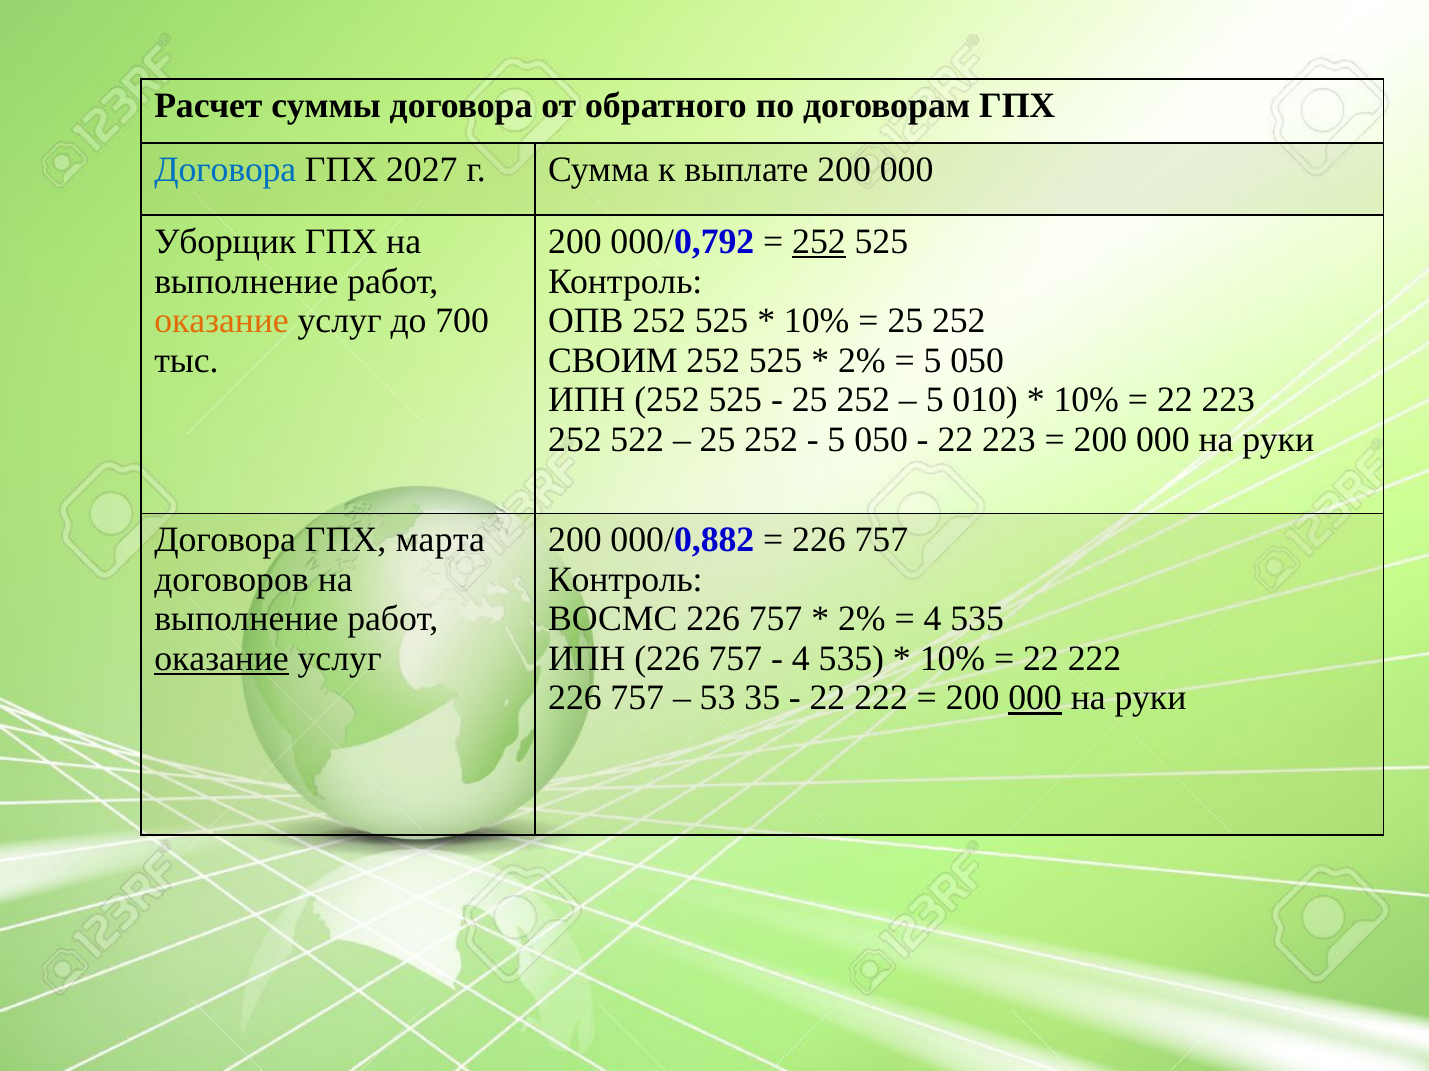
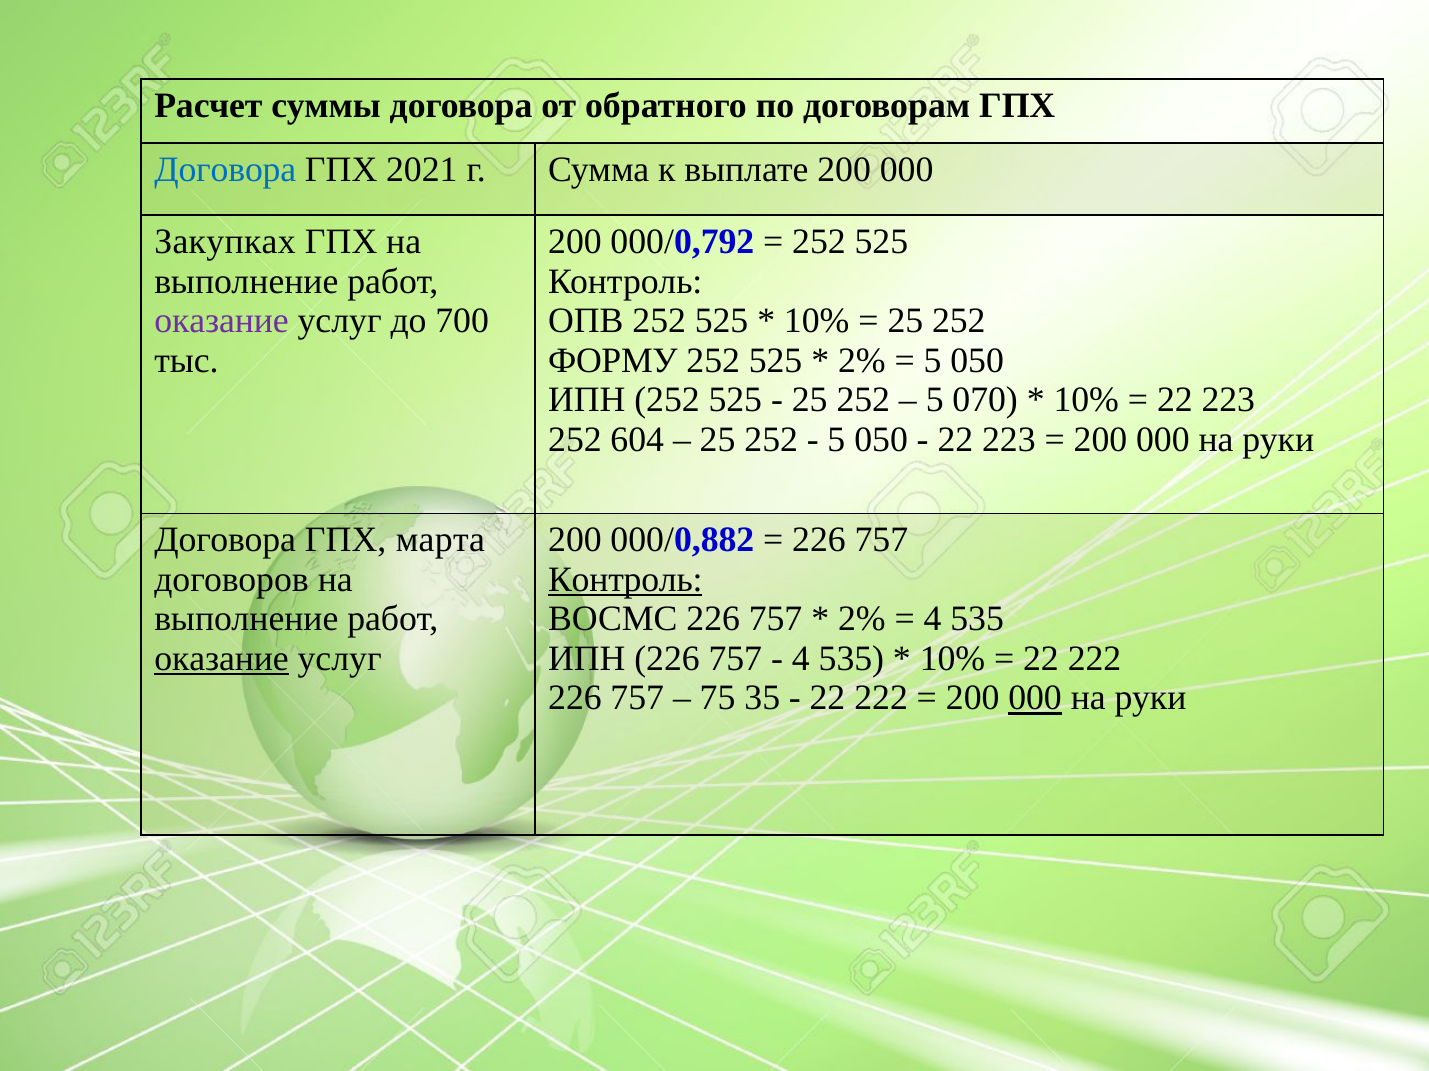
2027: 2027 -> 2021 (422, 169)
Уборщик: Уборщик -> Закупках (225, 242)
252 underline: present -> none (819, 242)
оказание colour: orange -> purple (222, 321)
СВОИМ: СВОИМ -> ФОРМУ (613, 361)
010: 010 -> 070 (985, 400)
522: 522 -> 604 (637, 440)
Контроль underline: none -> present (625, 580)
53: 53 -> 75 (718, 699)
